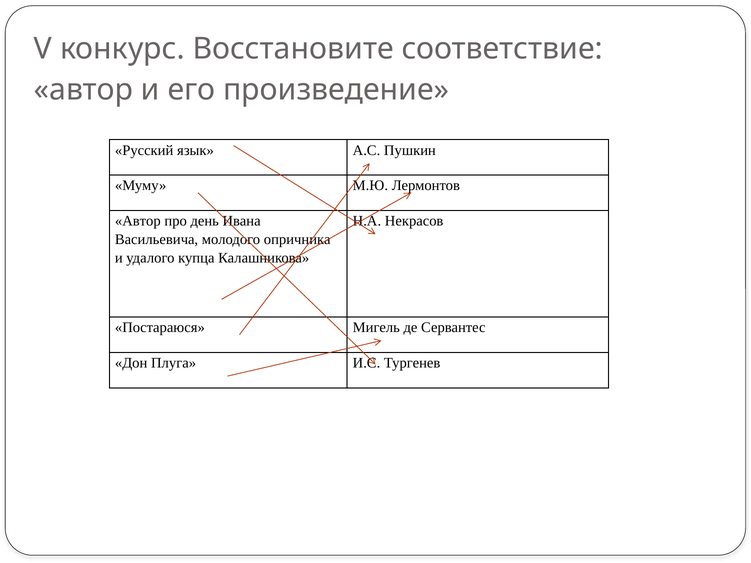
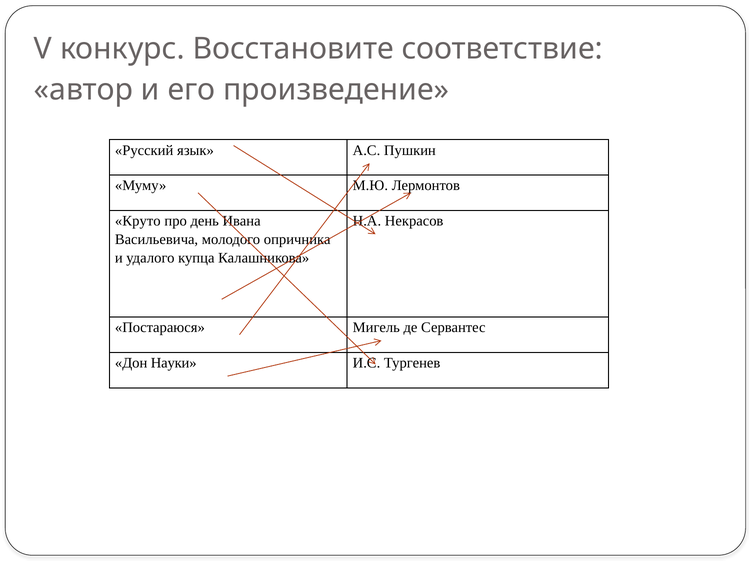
Автор: Автор -> Круто (138, 221)
Плуга: Плуга -> Науки (174, 363)
